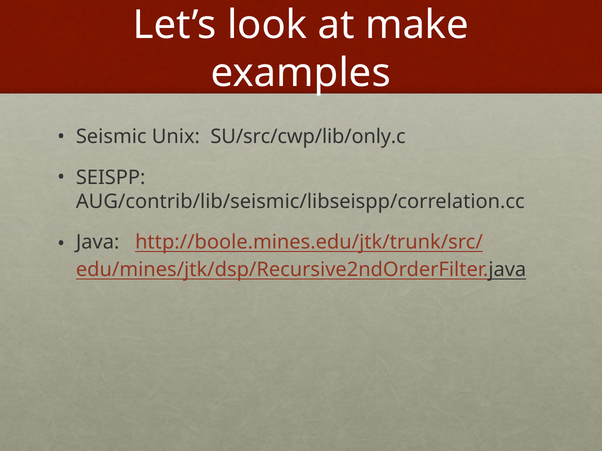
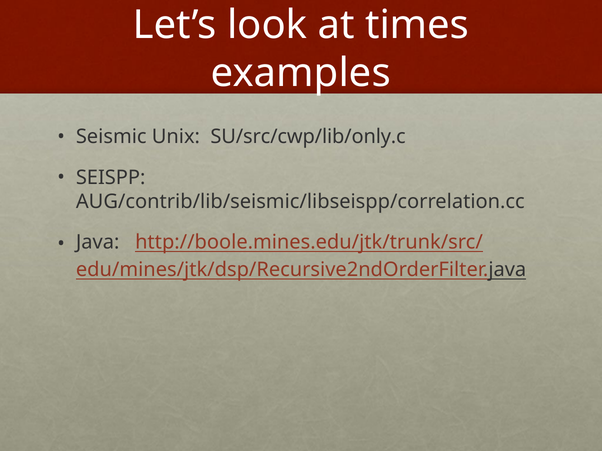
make: make -> times (417, 25)
